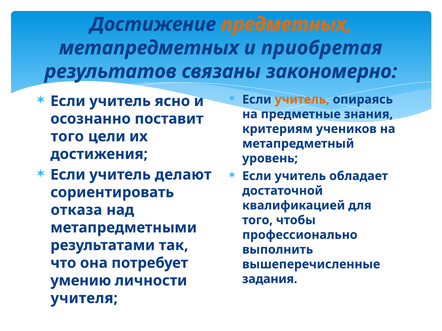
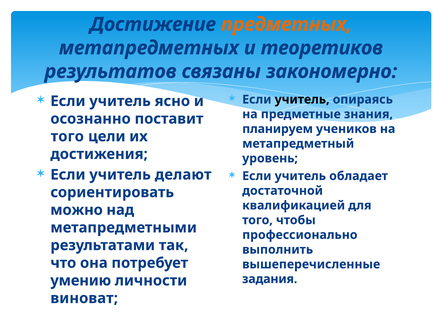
приобретая: приобретая -> теоретиков (322, 48)
учитель colour: orange -> black (302, 100)
критериям: критериям -> планируем (278, 129)
отказа: отказа -> можно (77, 210)
учителя: учителя -> виноват (84, 299)
